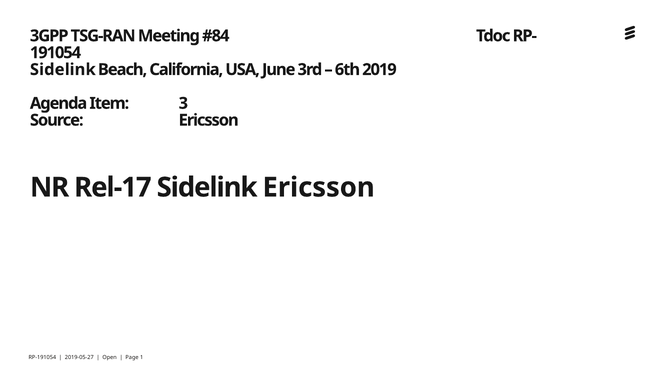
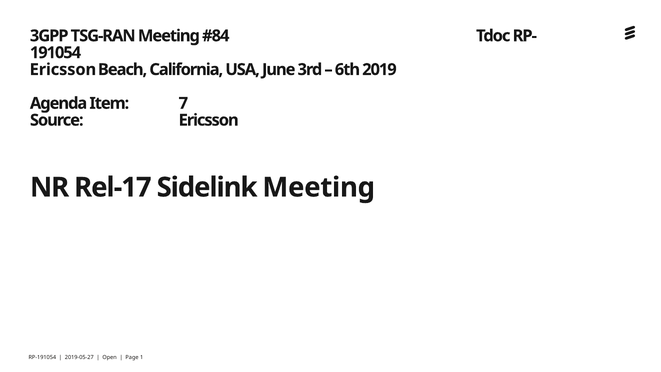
Sidelink: Sidelink -> Ericsson (63, 70)
3: 3 -> 7 (183, 103)
Sidelink Ericsson: Ericsson -> Meeting (319, 187)
